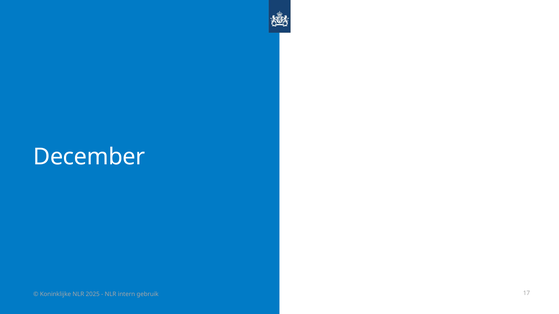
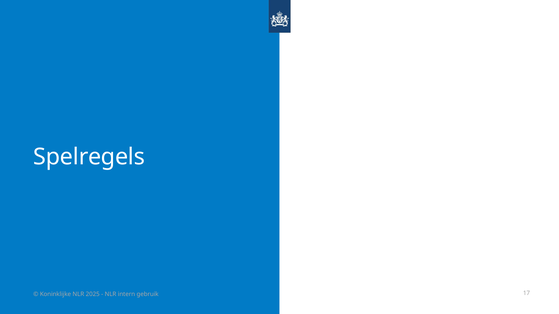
December: December -> Spelregels (89, 157)
